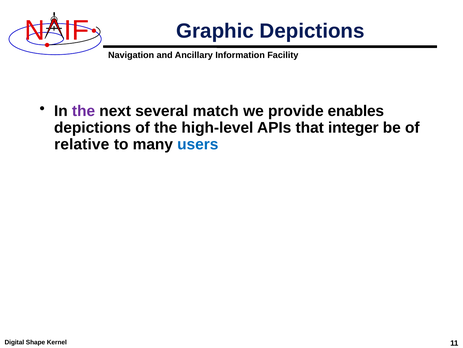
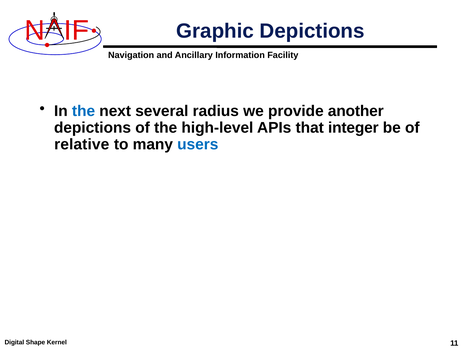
the colour: purple -> blue (84, 111)
match: match -> radius (216, 111)
enables: enables -> another (356, 111)
